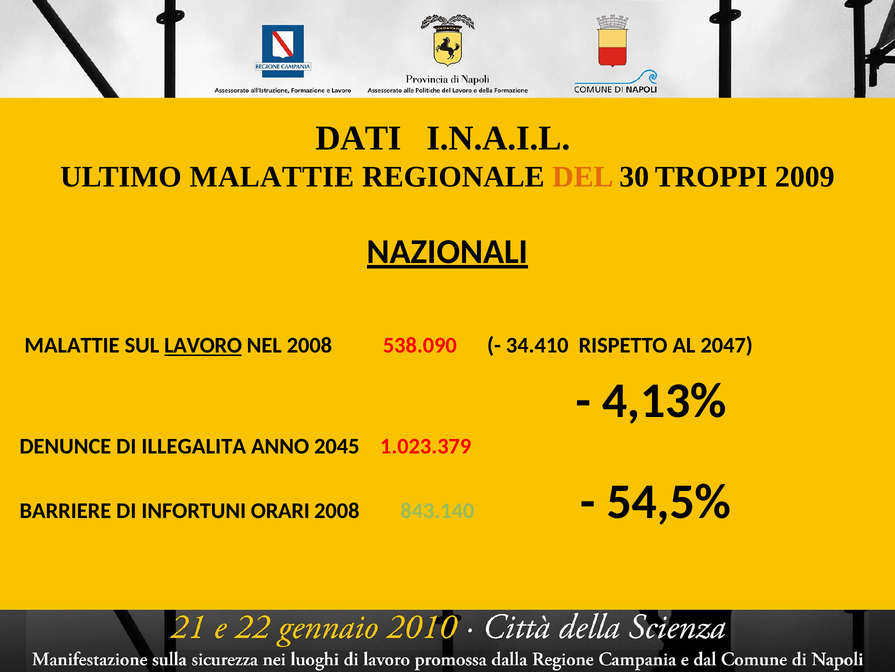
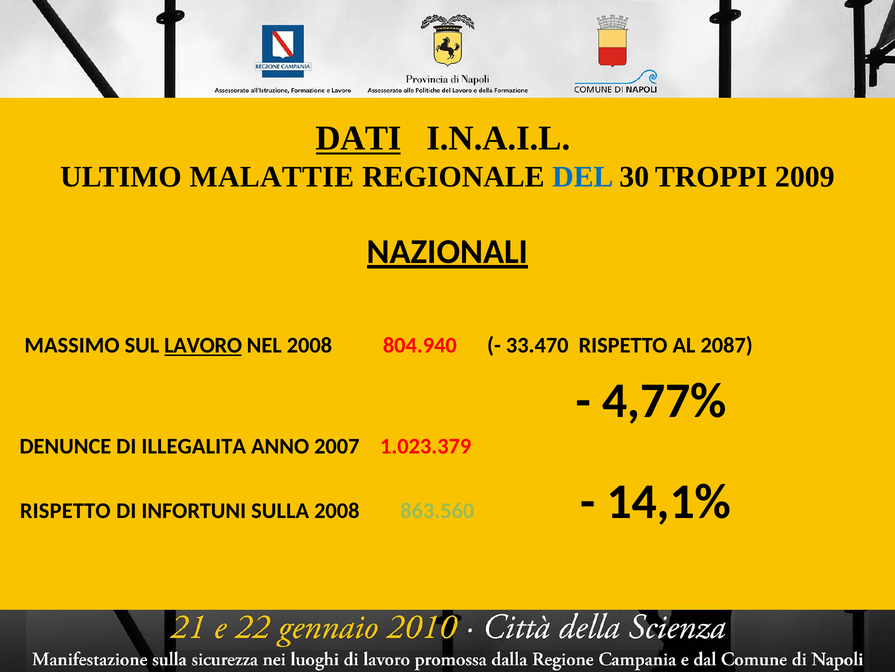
DATI underline: none -> present (358, 138)
DEL colour: orange -> blue (583, 177)
MALATTIE: MALATTIE -> MASSIMO (72, 345)
538.090: 538.090 -> 804.940 (420, 345)
34.410: 34.410 -> 33.470 (537, 345)
2047: 2047 -> 2087 (727, 345)
4,13%: 4,13% -> 4,77% (664, 400)
2045: 2045 -> 2007 (337, 446)
BARRIERE: BARRIERE -> RISPETTO (65, 510)
ORARI: ORARI -> SULLA (280, 510)
843.140: 843.140 -> 863.560 (437, 510)
54,5%: 54,5% -> 14,1% (669, 501)
